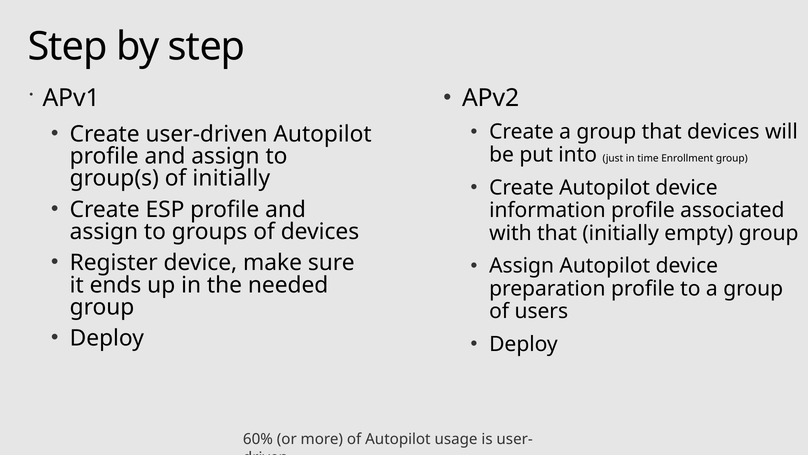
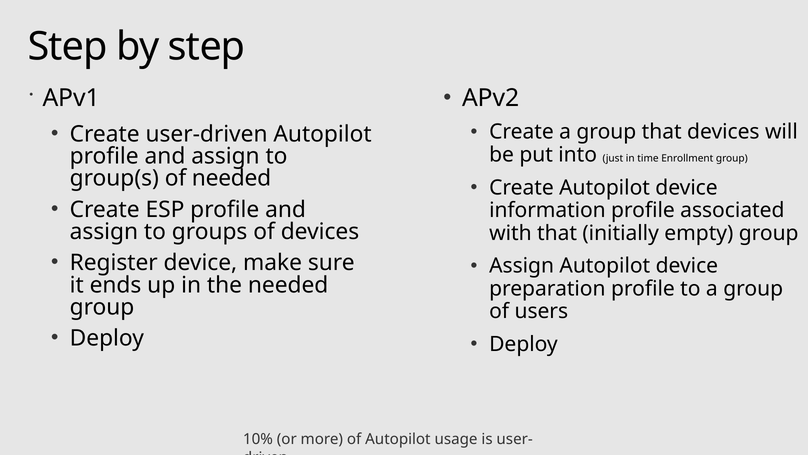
of initially: initially -> needed (232, 178)
60%: 60% -> 10% (258, 439)
